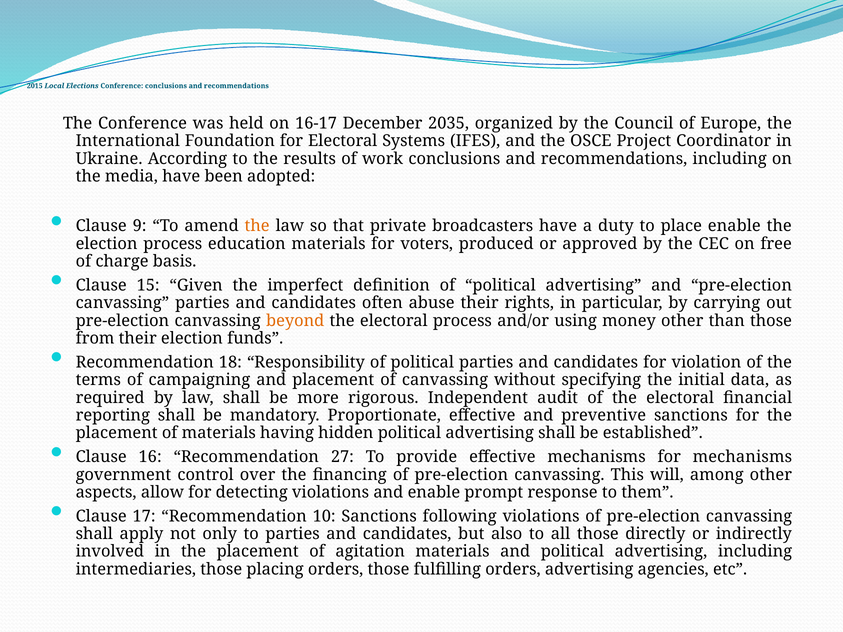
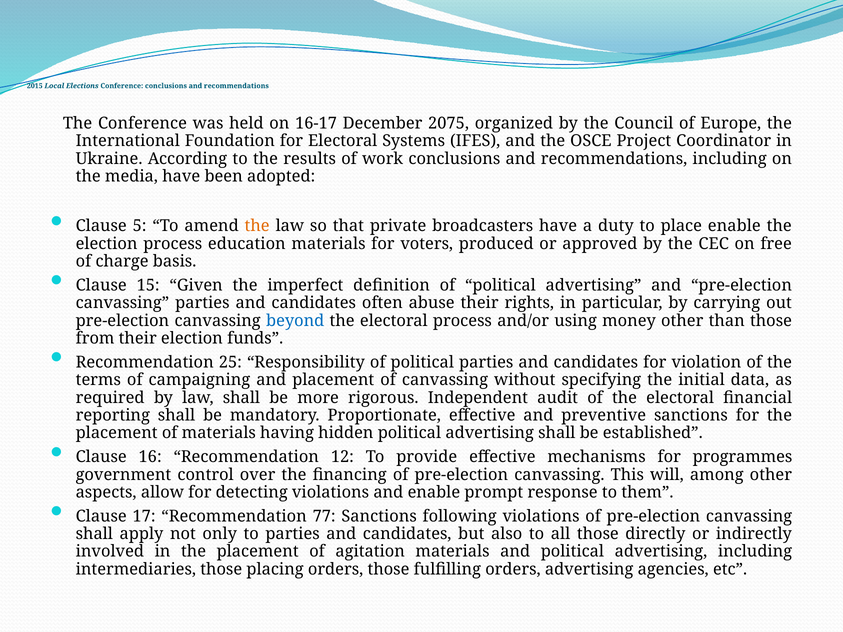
2035: 2035 -> 2075 (449, 123)
9: 9 -> 5 (140, 226)
beyond colour: orange -> blue (295, 321)
18: 18 -> 25 (230, 362)
27: 27 -> 12 (342, 457)
for mechanisms: mechanisms -> programmes (742, 457)
10: 10 -> 77 (324, 516)
